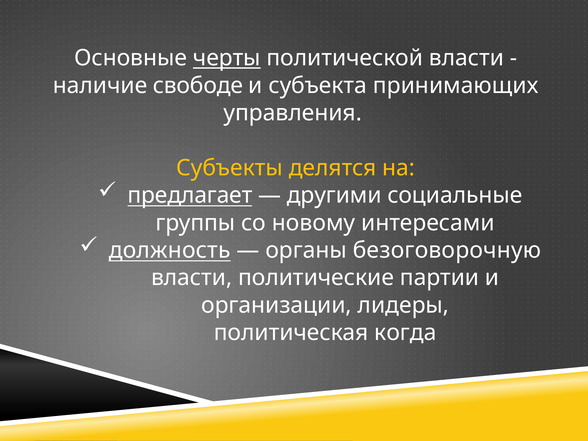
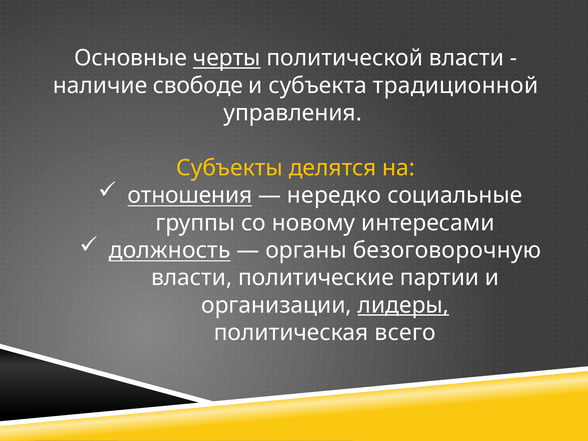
принимающих: принимающих -> традиционной (456, 86)
предлагает: предлагает -> отношения (190, 195)
другими: другими -> нередко (334, 195)
лидеры underline: none -> present (403, 305)
когда: когда -> всего (405, 333)
